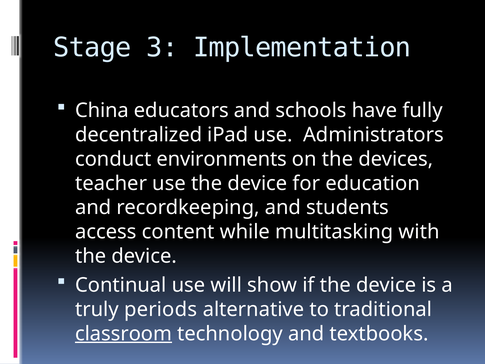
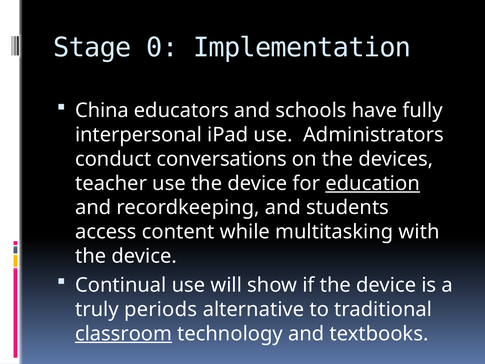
3: 3 -> 0 (162, 48)
decentralized: decentralized -> interpersonal (139, 135)
environments: environments -> conversations (222, 159)
education underline: none -> present (373, 183)
